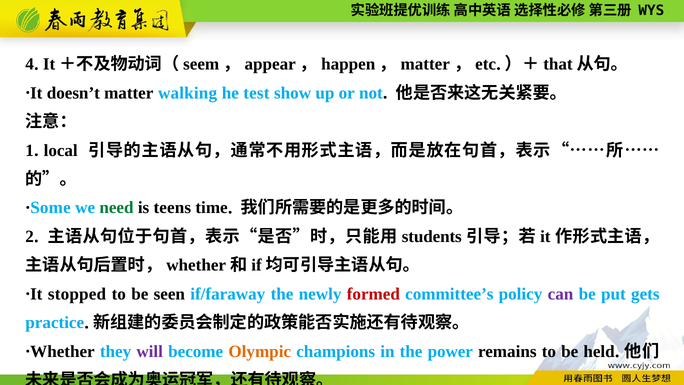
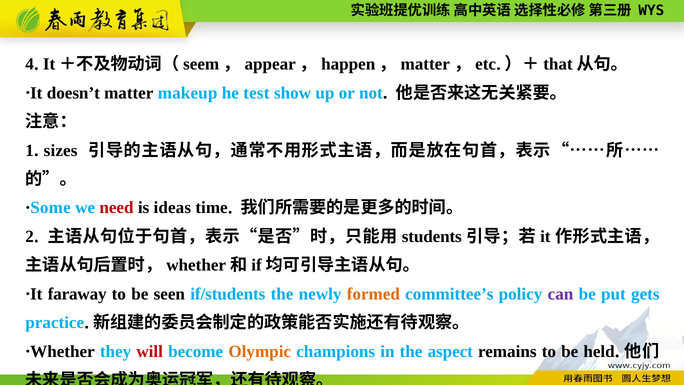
walking: walking -> makeup (188, 93)
local: local -> sizes (61, 150)
need colour: green -> red (116, 208)
teens: teens -> ideas (172, 208)
stopped: stopped -> faraway (77, 294)
if/faraway: if/faraway -> if/students (228, 294)
formed colour: red -> orange (373, 294)
will colour: purple -> red (150, 351)
power: power -> aspect (450, 351)
